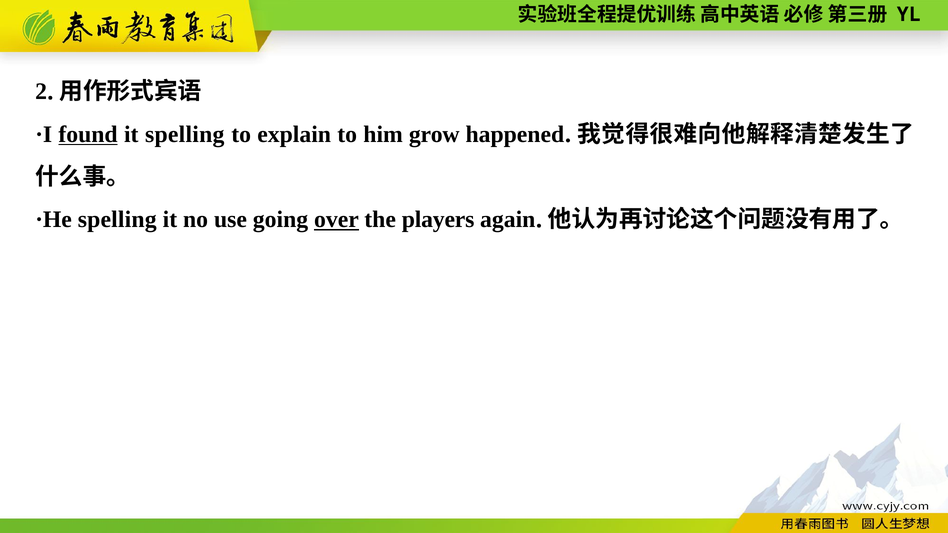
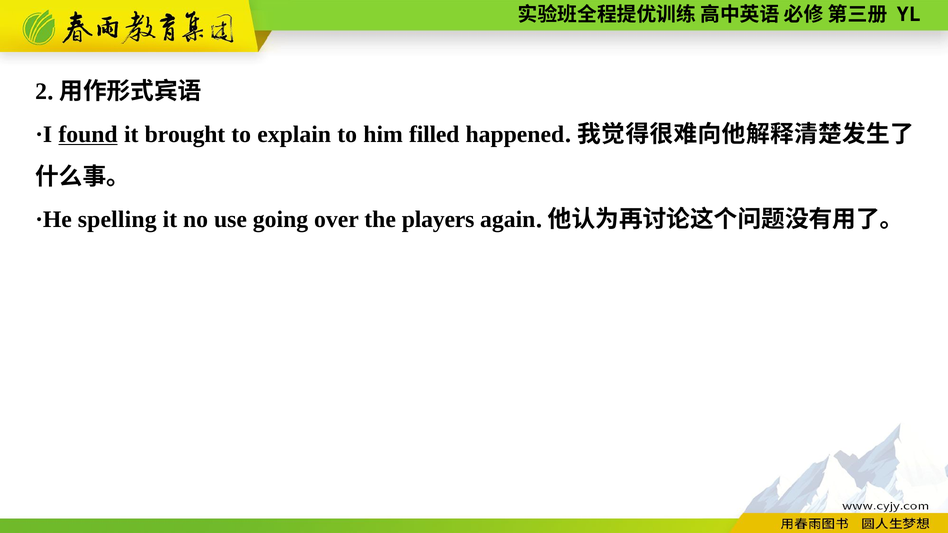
it spelling: spelling -> brought (185, 134)
grow: grow -> filled (434, 134)
over underline: present -> none (336, 220)
